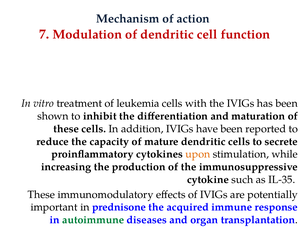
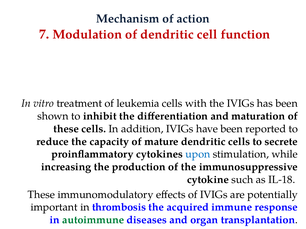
upon colour: orange -> blue (198, 155)
IL-35: IL-35 -> IL-18 (282, 180)
prednisone: prednisone -> thrombosis (119, 208)
